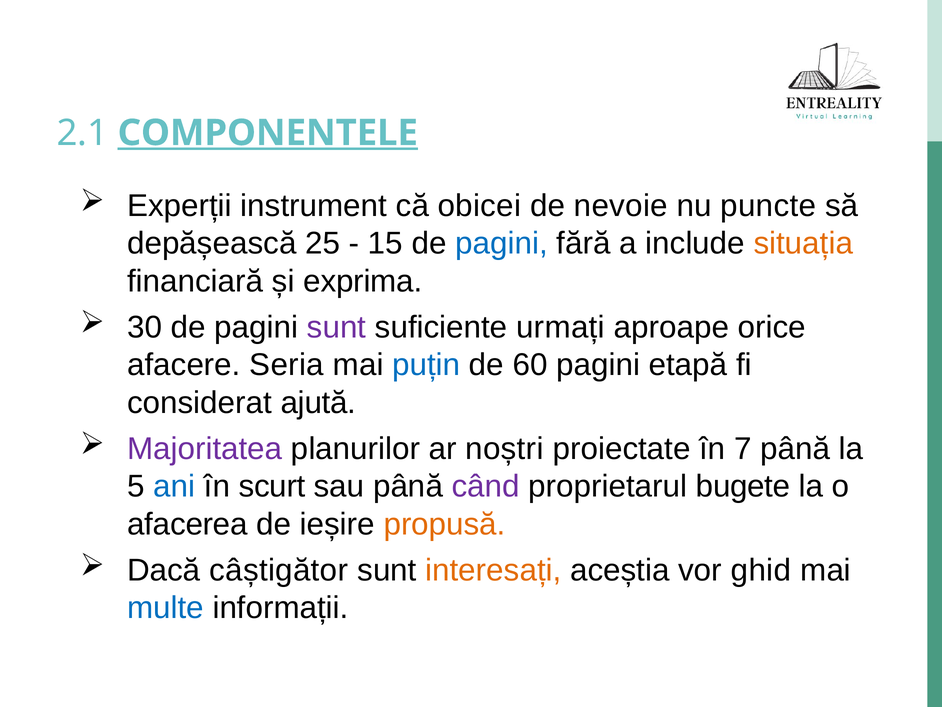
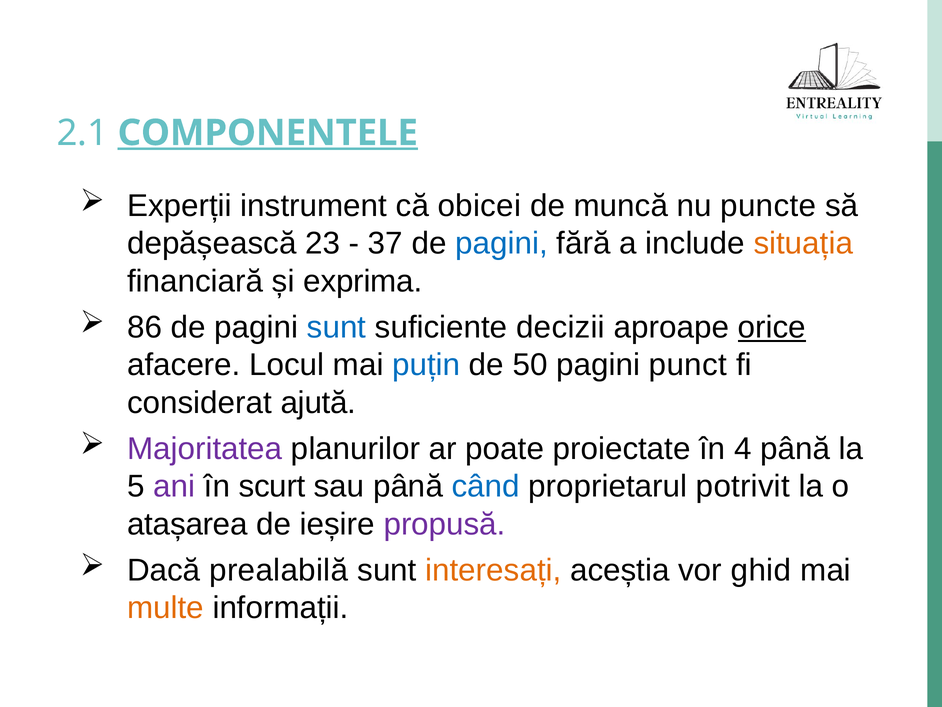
nevoie: nevoie -> muncă (621, 206)
25: 25 -> 23 (323, 243)
15: 15 -> 37 (385, 243)
30: 30 -> 86 (145, 327)
sunt colour: purple -> blue (337, 327)
urmați: urmați -> decizii (561, 327)
orice underline: none -> present (772, 327)
Seria: Seria -> Locul (287, 365)
60: 60 -> 50 (530, 365)
etapă: etapă -> punct (688, 365)
noștri: noștri -> poate (505, 449)
7: 7 -> 4 (743, 449)
ani colour: blue -> purple (174, 486)
când colour: purple -> blue (486, 486)
bugete: bugete -> potrivit (743, 486)
afacerea: afacerea -> atașarea (187, 524)
propusă colour: orange -> purple (445, 524)
câștigător: câștigător -> prealabilă (279, 570)
multe colour: blue -> orange (165, 608)
